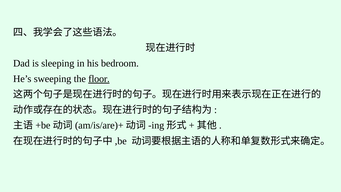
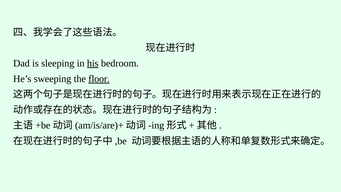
his underline: none -> present (93, 63)
